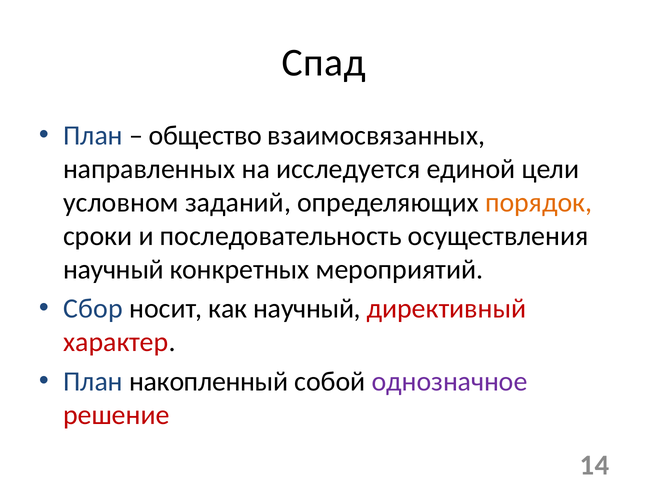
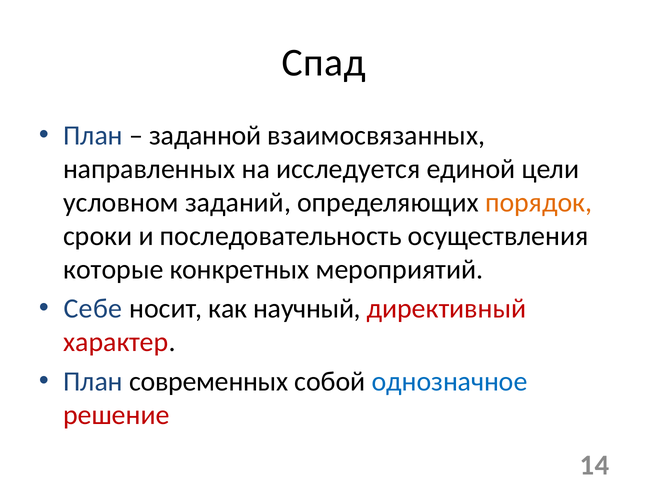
общество: общество -> заданной (205, 135)
научный: научный -> которые (113, 269)
Сбор: Сбор -> Себе (93, 309)
накопленный: накопленный -> современных (209, 381)
однозначное colour: purple -> blue (450, 381)
